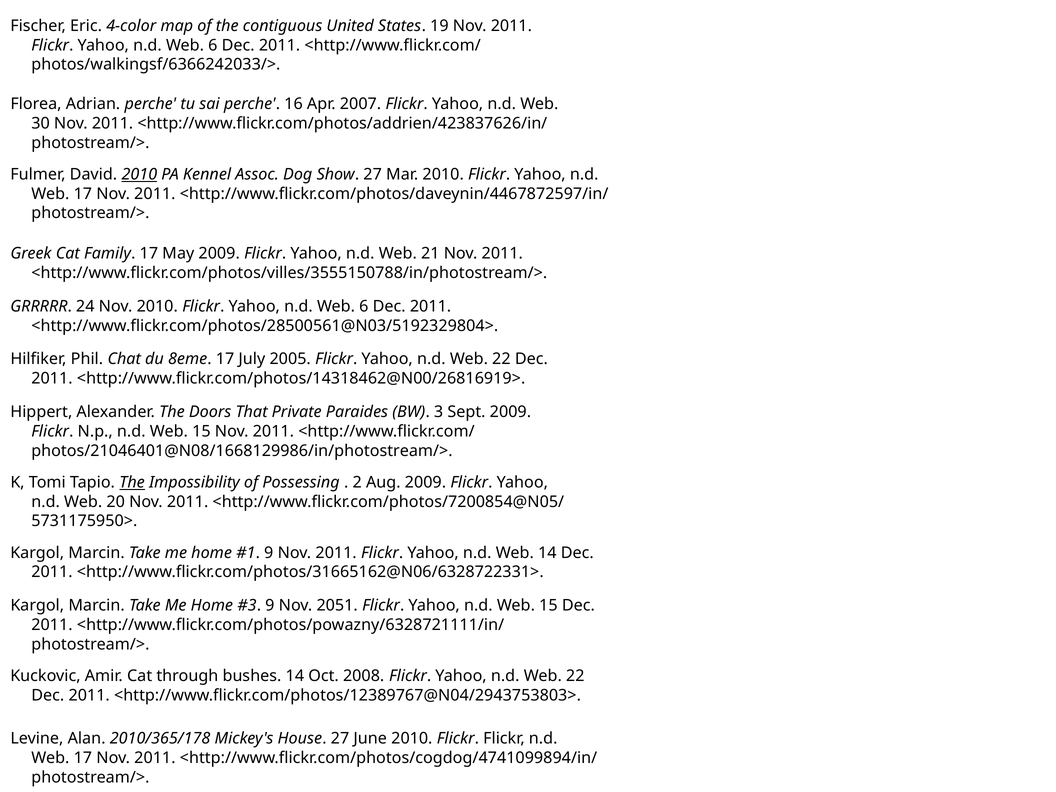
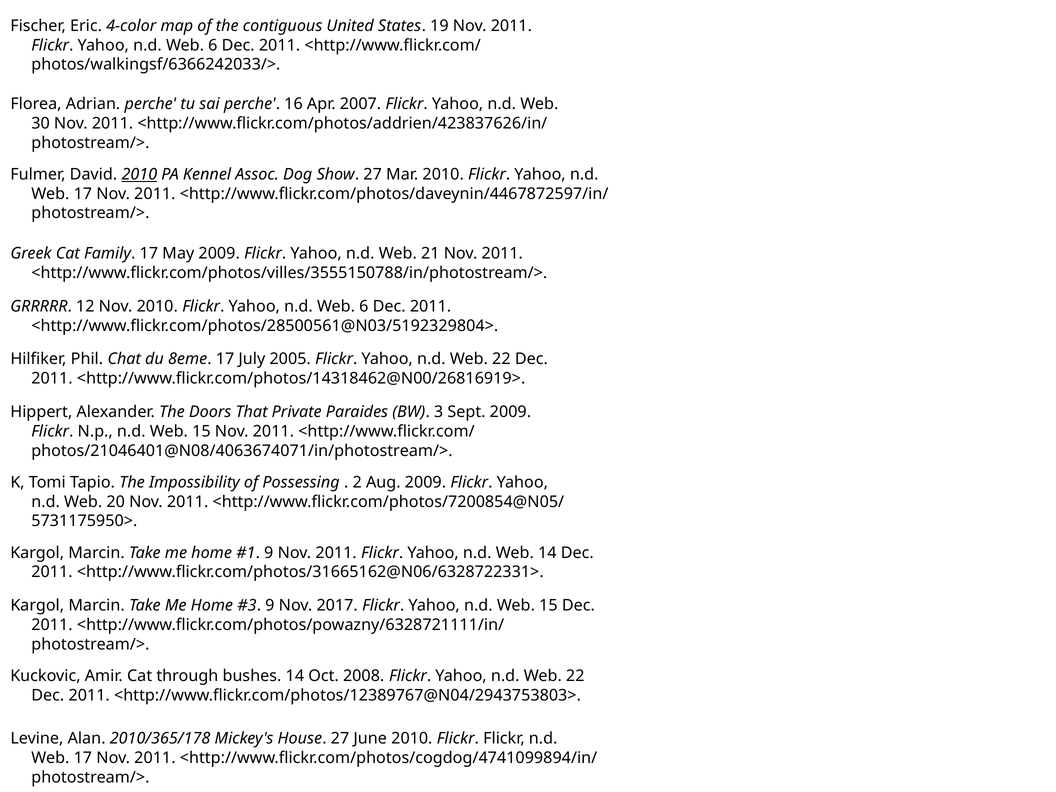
24: 24 -> 12 (85, 306)
photos/21046401@N08/1668129986/in/photostream/>: photos/21046401@N08/1668129986/in/photostream/> -> photos/21046401@N08/4063674071/in/photostream/> (242, 451)
The underline: present -> none (132, 482)
2051: 2051 -> 2017 (337, 606)
